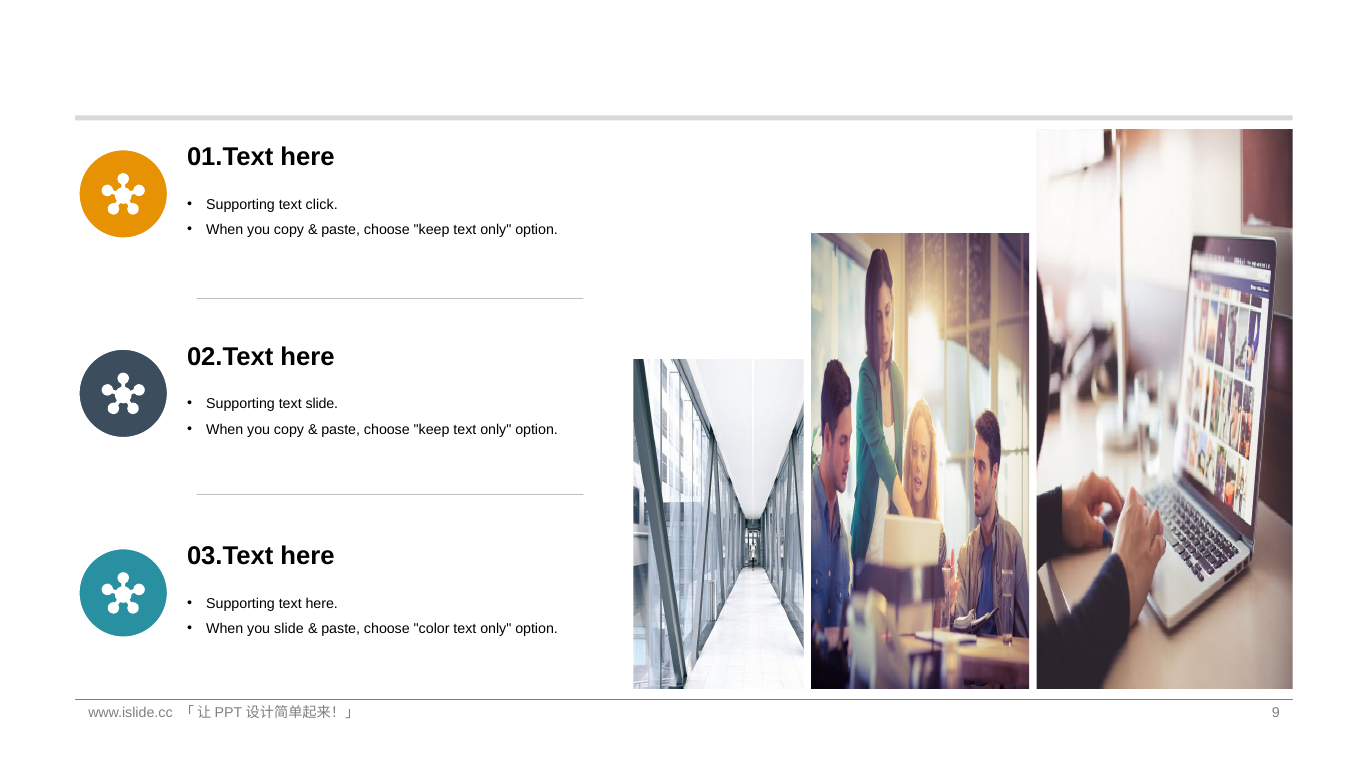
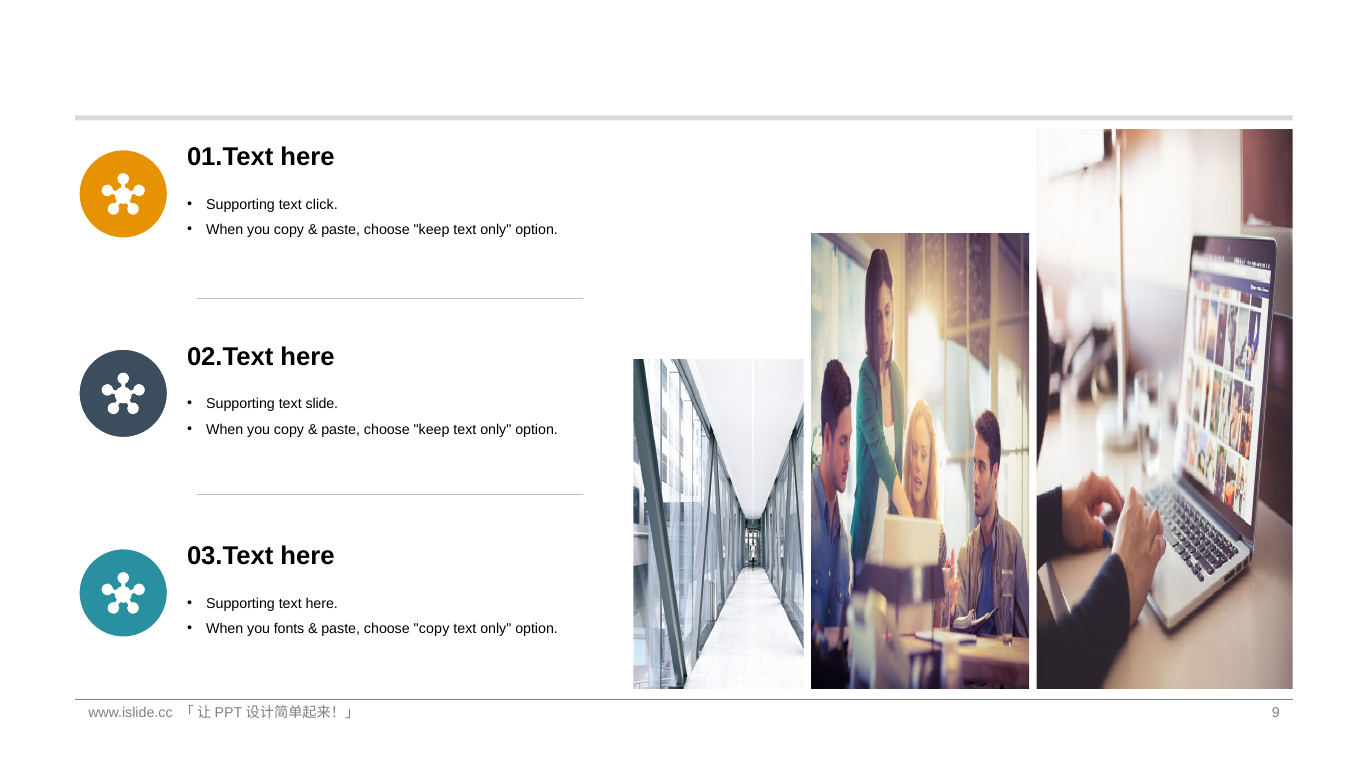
you slide: slide -> fonts (289, 629)
choose color: color -> copy (432, 629)
